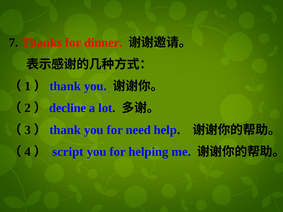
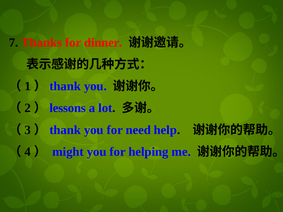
decline: decline -> lessons (68, 108)
script: script -> might (68, 152)
